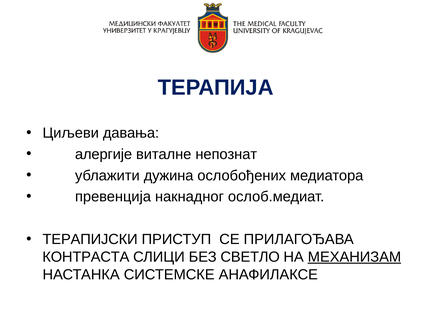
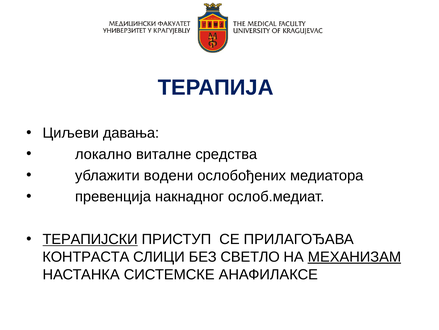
алергије: алергије -> локално (103, 154)
непознат: непознат -> средства (226, 154)
дужина: дужина -> водени (168, 175)
ТЕРАПИЈСКИ underline: none -> present (90, 239)
